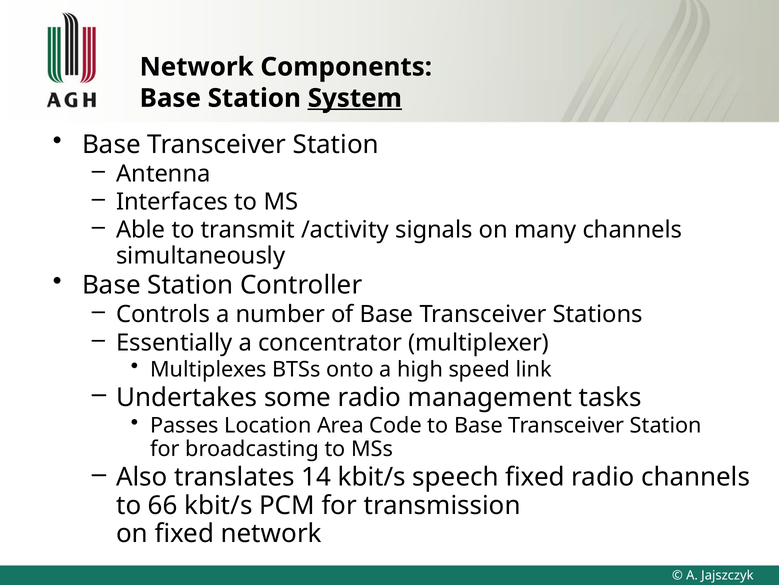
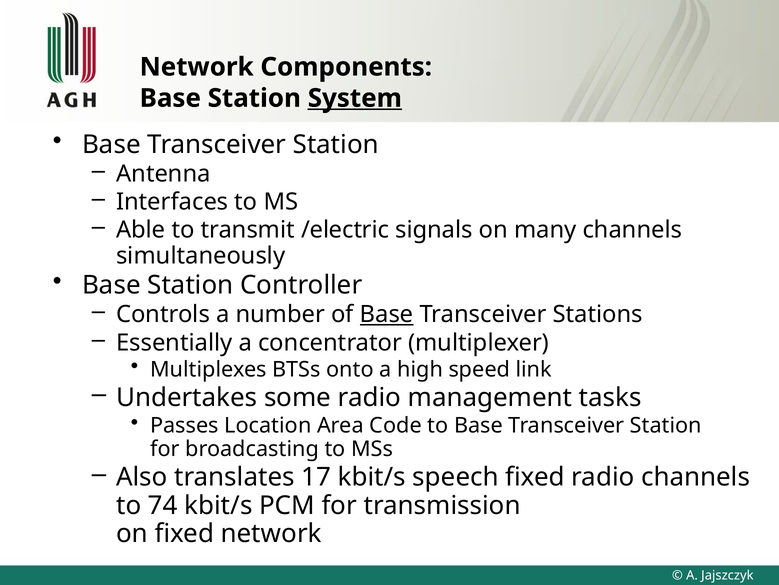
/activity: /activity -> /electric (345, 230)
Base underline: none -> present (387, 314)
14: 14 -> 17 (316, 477)
66: 66 -> 74 (163, 505)
